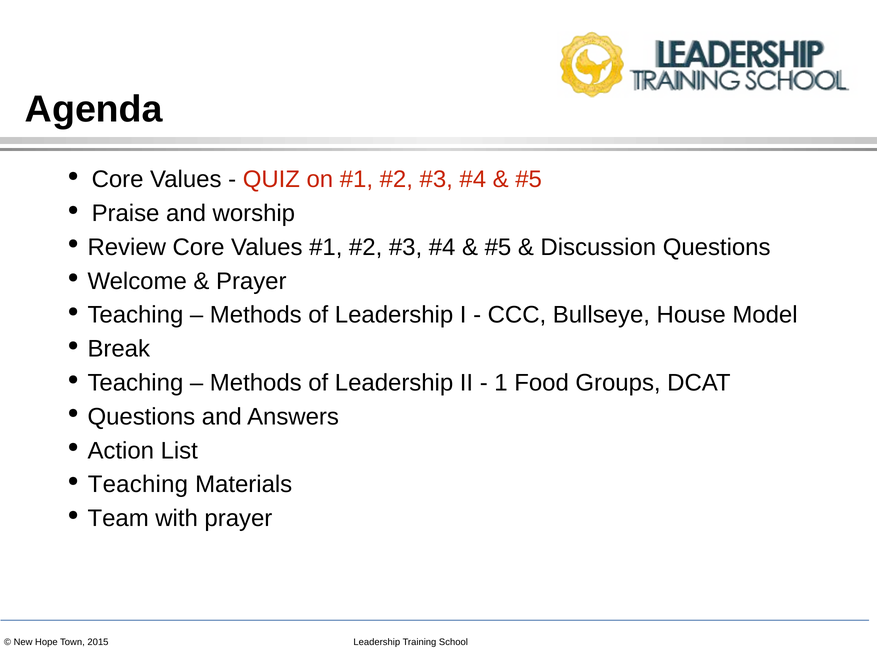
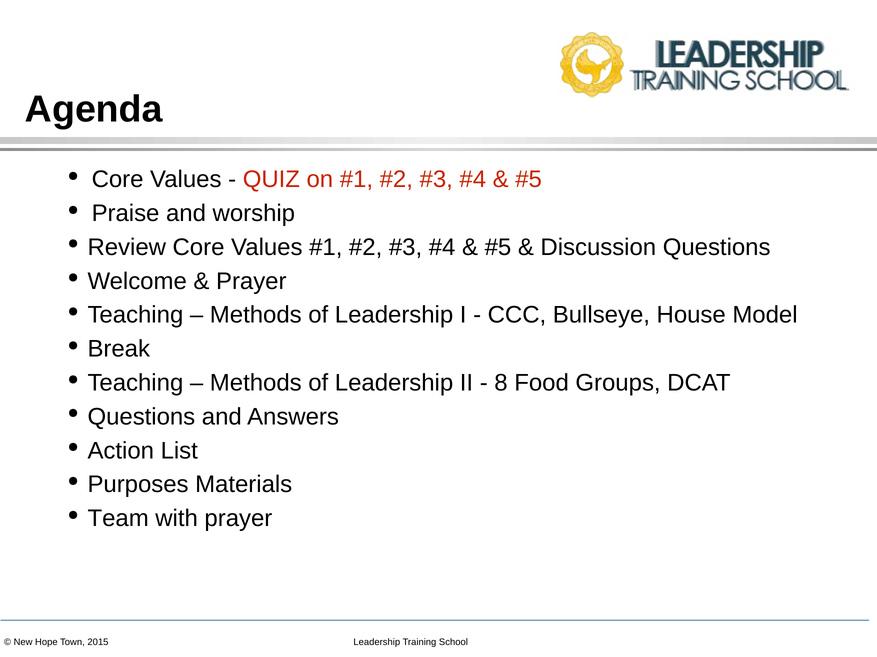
1: 1 -> 8 (501, 383)
Teaching: Teaching -> Purposes (138, 485)
